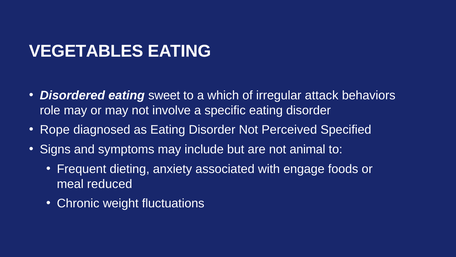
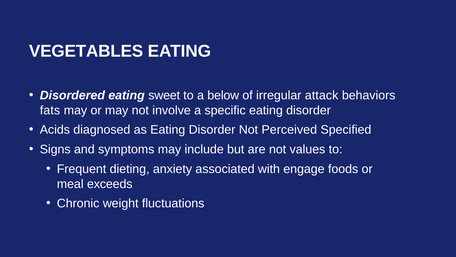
which: which -> below (223, 95)
role: role -> fats (50, 110)
Rope: Rope -> Acids (55, 130)
animal: animal -> values (307, 149)
reduced: reduced -> exceeds (110, 184)
